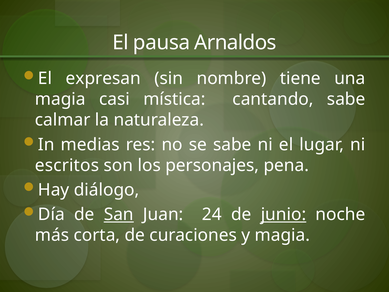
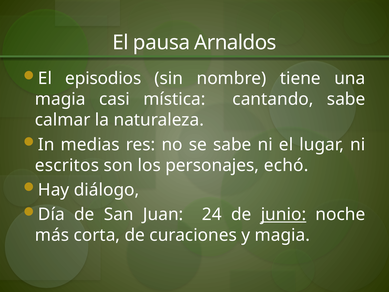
expresan: expresan -> episodios (103, 78)
pena: pena -> echó (286, 165)
San underline: present -> none (119, 214)
